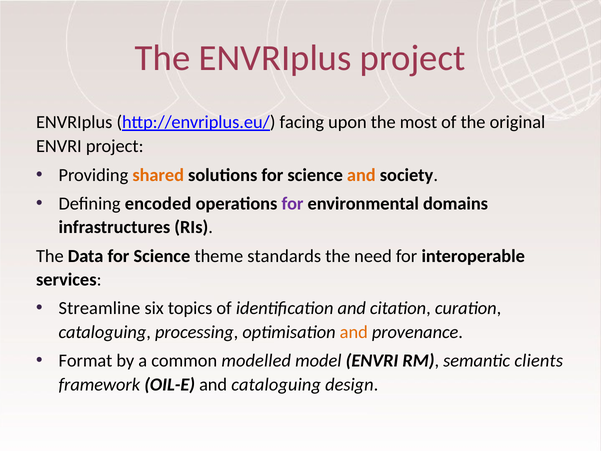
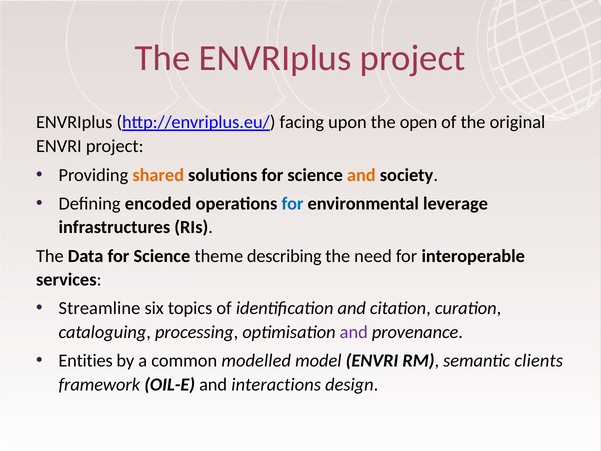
most: most -> open (419, 122)
for colour: purple -> blue (292, 204)
domains: domains -> leverage (456, 204)
standards: standards -> describing (284, 256)
and colour: orange -> purple (354, 332)
Format: Format -> Entities (86, 361)
and cataloguing: cataloguing -> interactions (276, 384)
